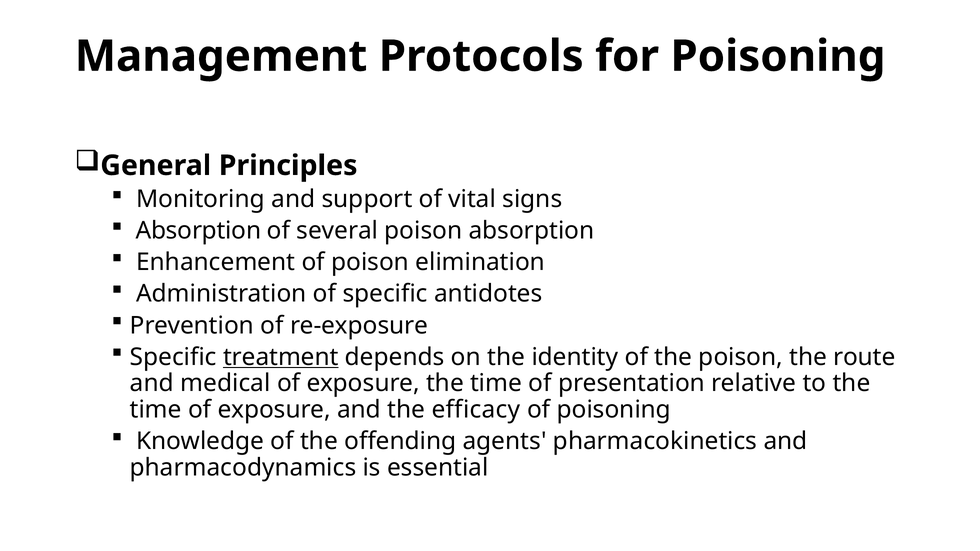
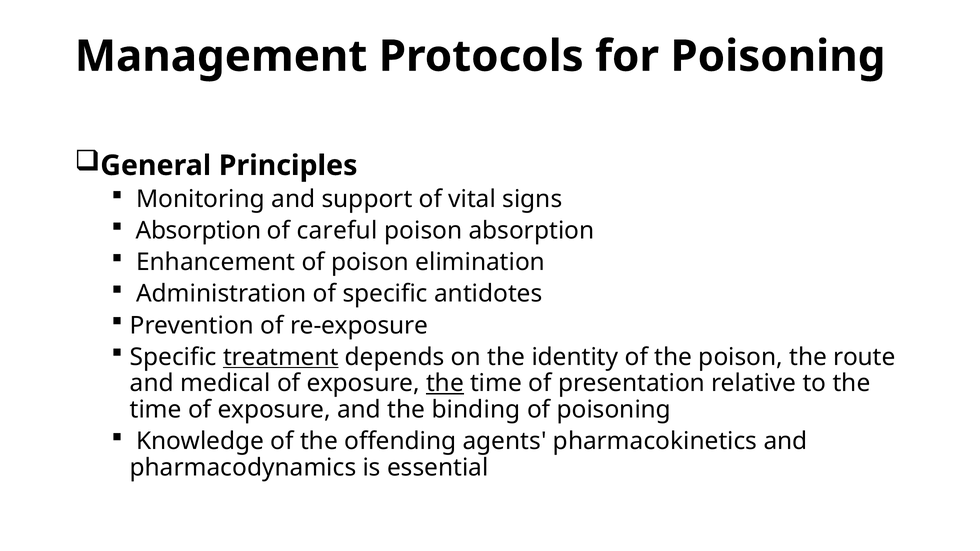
several: several -> careful (337, 231)
the underline: none -> present (445, 384)
efficacy: efficacy -> binding (476, 410)
